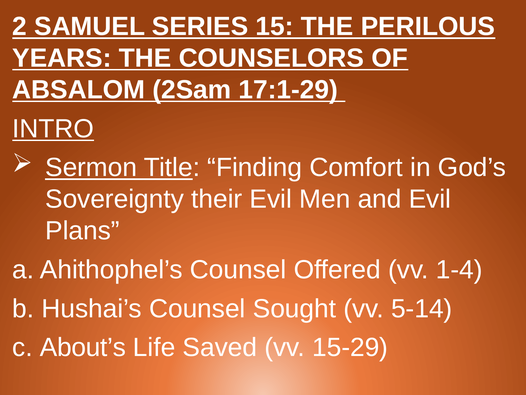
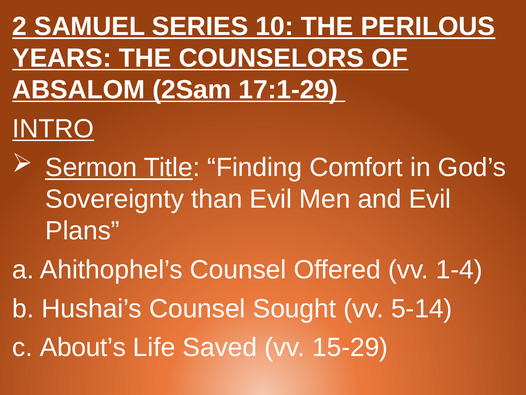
15: 15 -> 10 (275, 27)
their: their -> than (217, 199)
